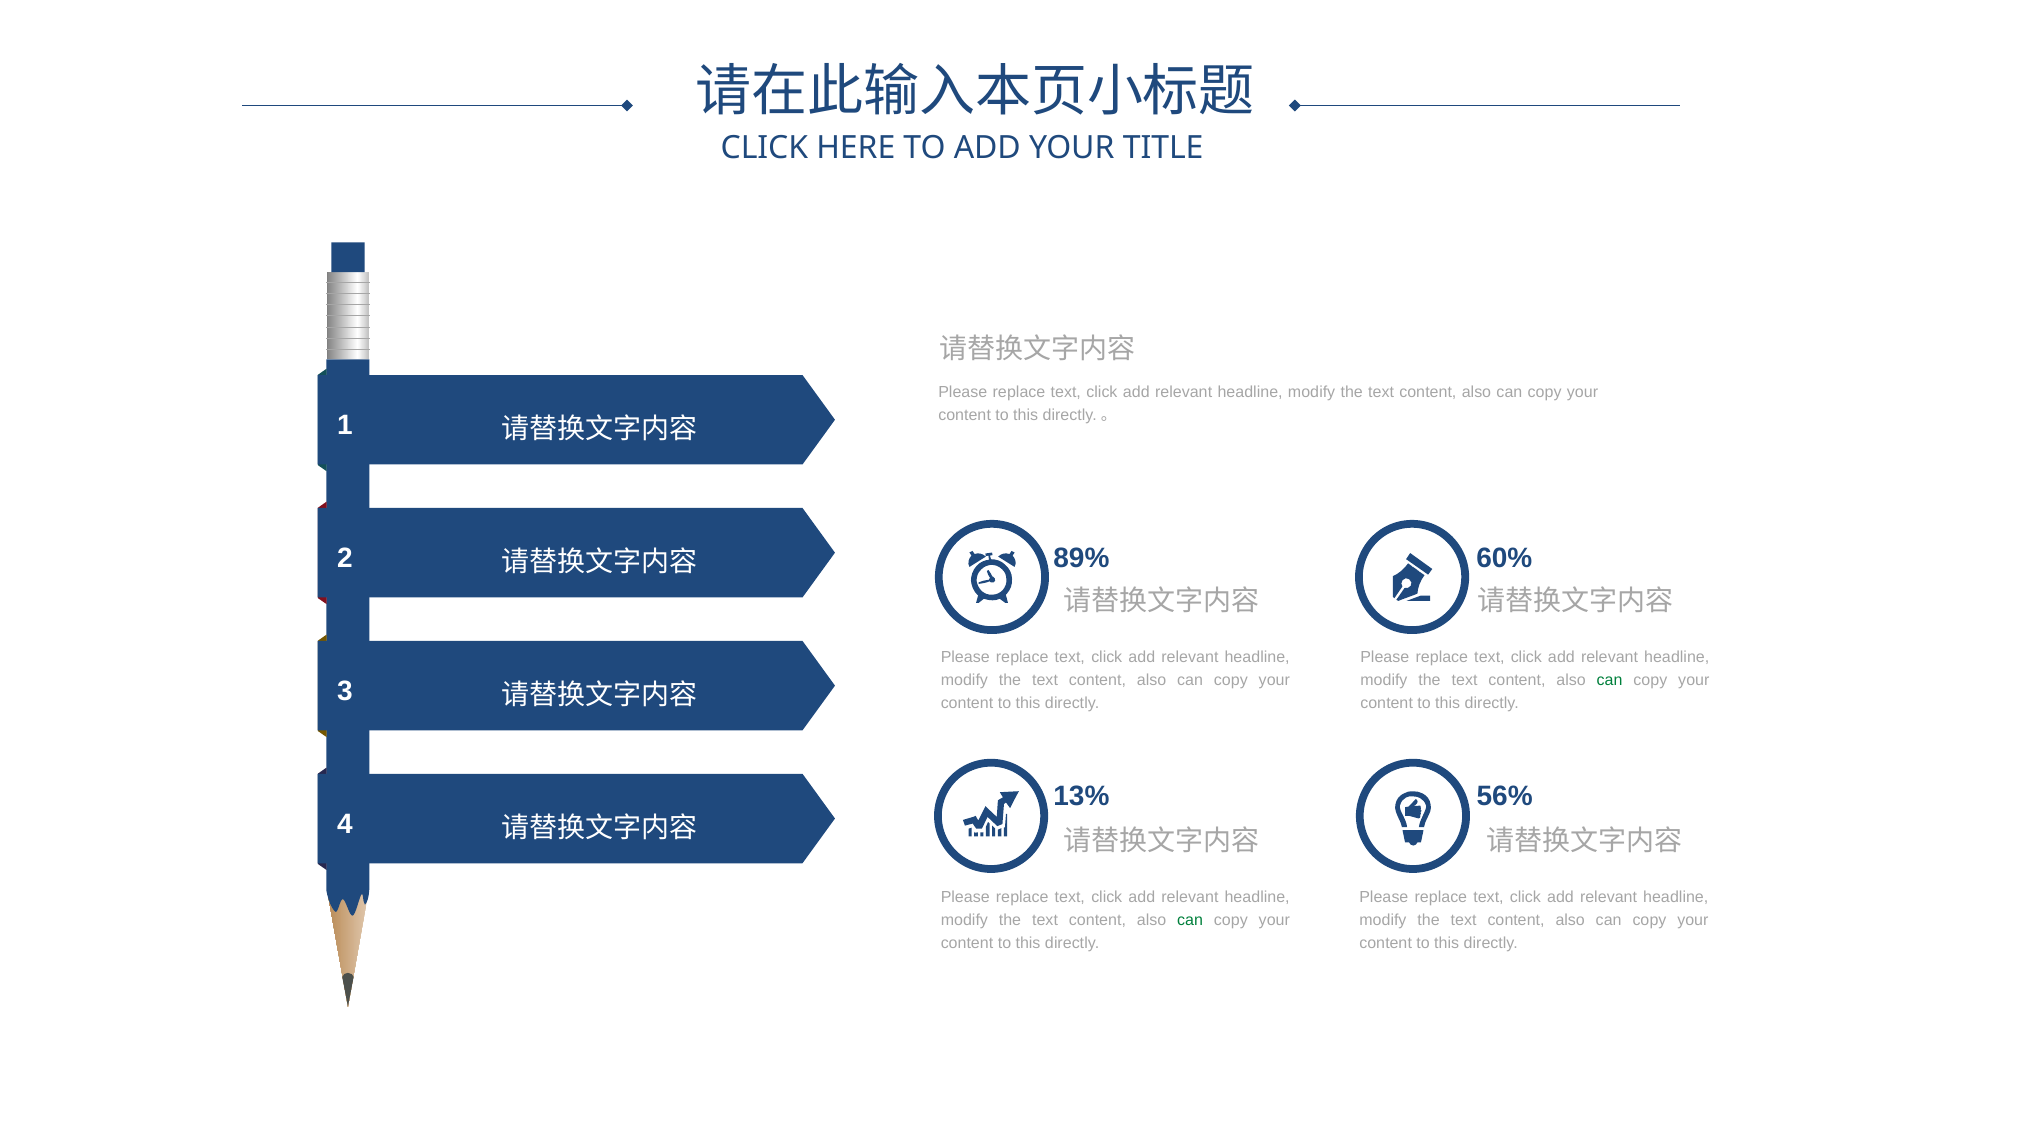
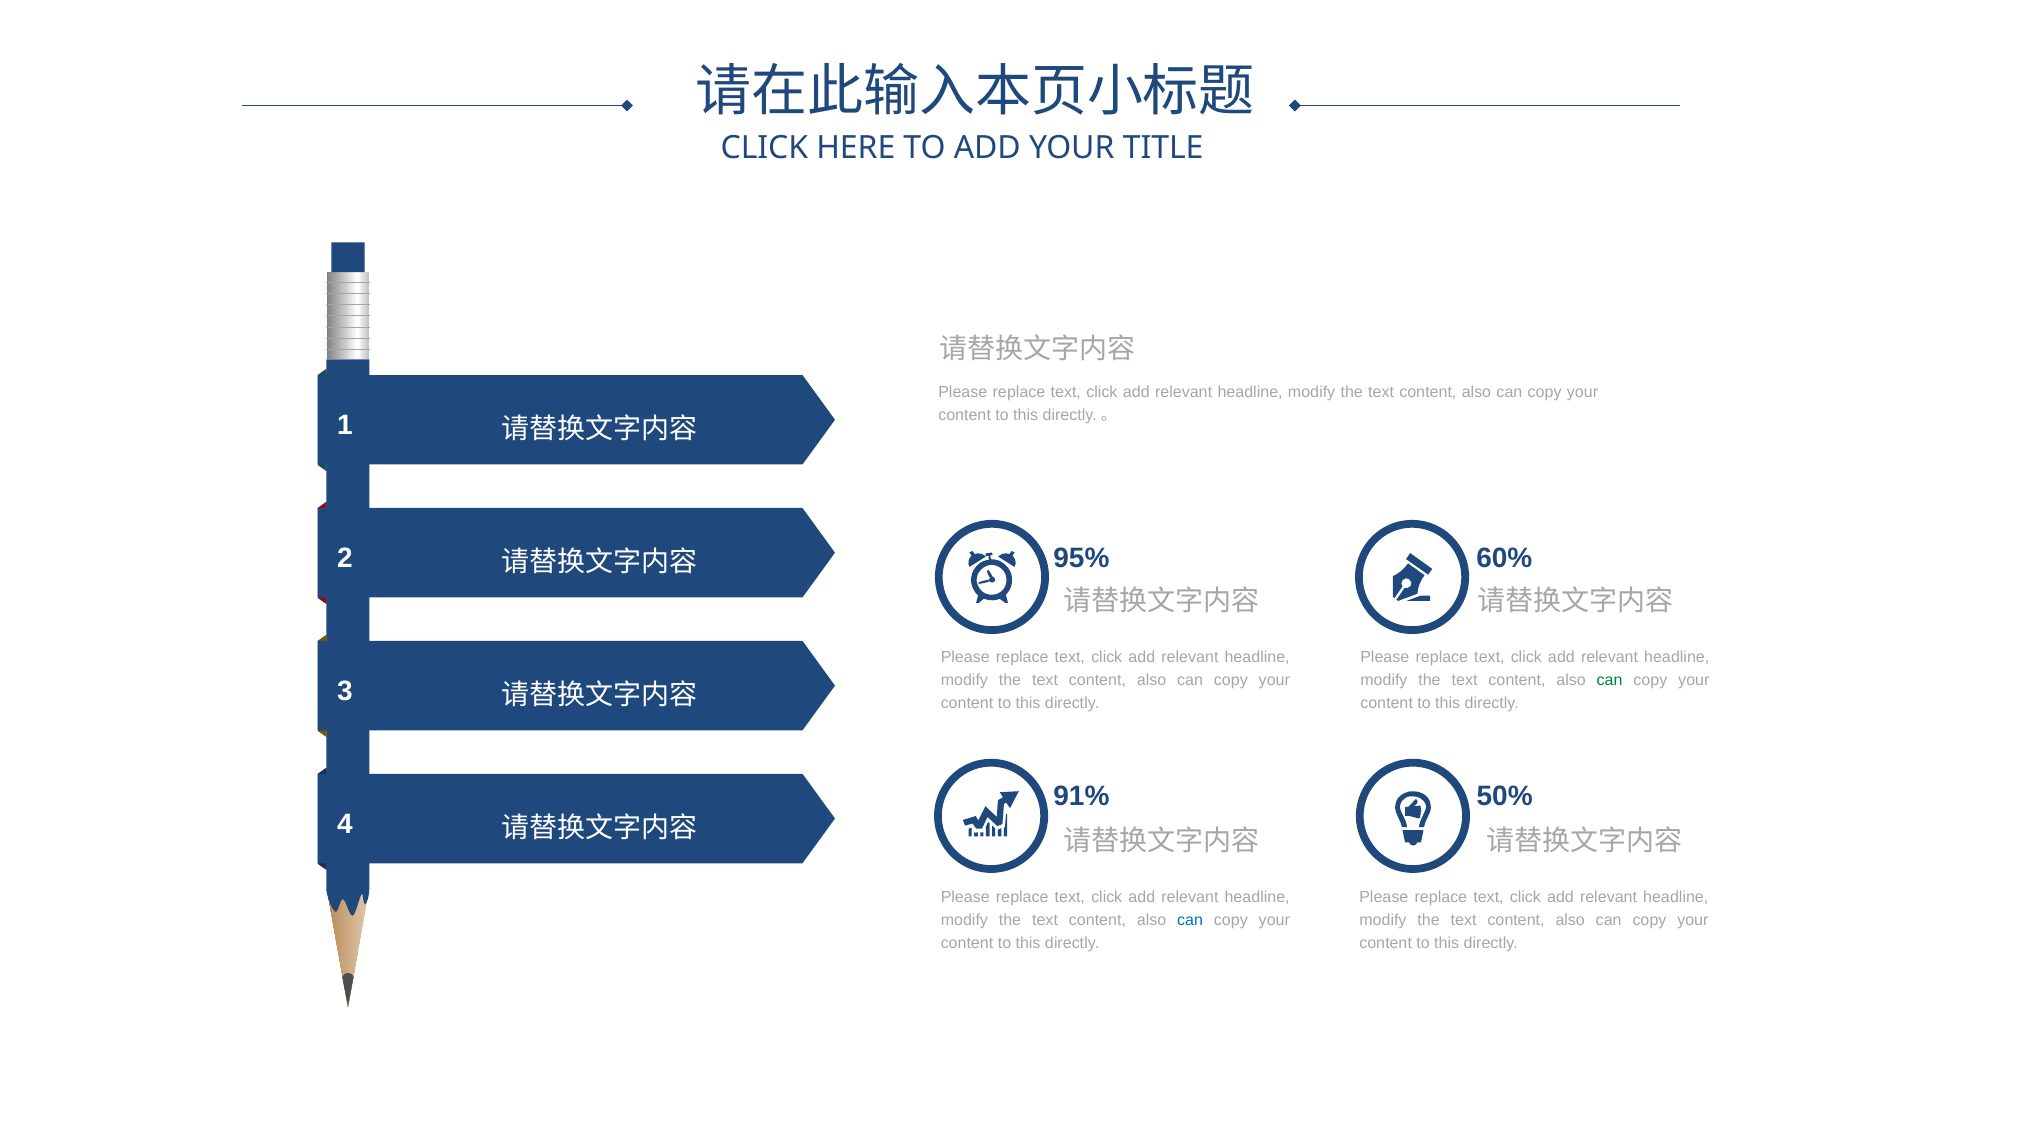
89%: 89% -> 95% (1081, 559)
13%: 13% -> 91% (1081, 796)
56%: 56% -> 50% (1505, 796)
can colour: green -> blue (1190, 920)
